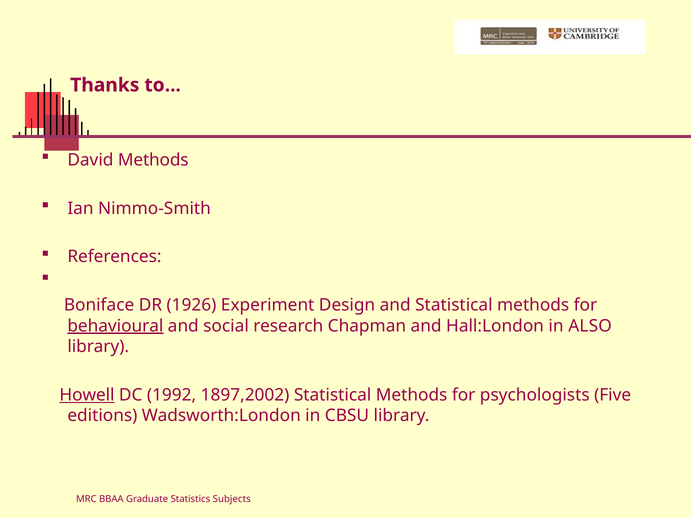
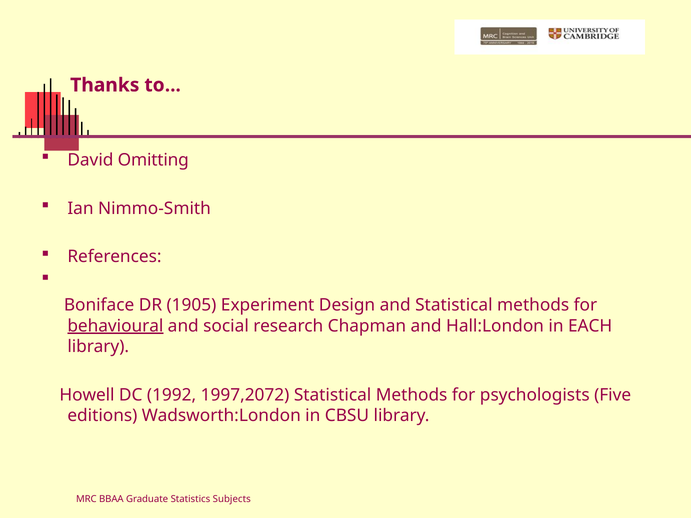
David Methods: Methods -> Omitting (153, 160)
1926: 1926 -> 1905 (191, 305)
ALSO: ALSO -> EACH (590, 326)
Howell underline: present -> none (87, 395)
1897,2002: 1897,2002 -> 1997,2072 (245, 395)
